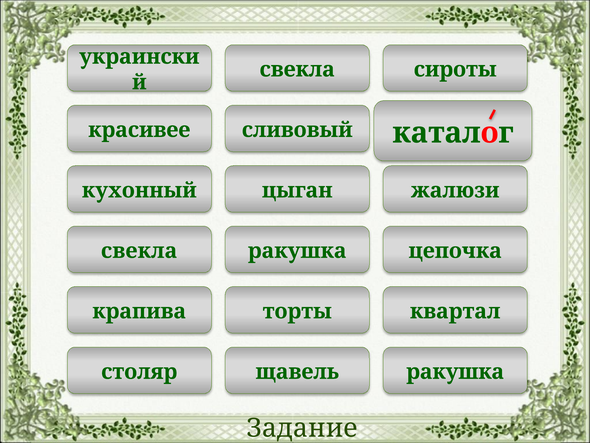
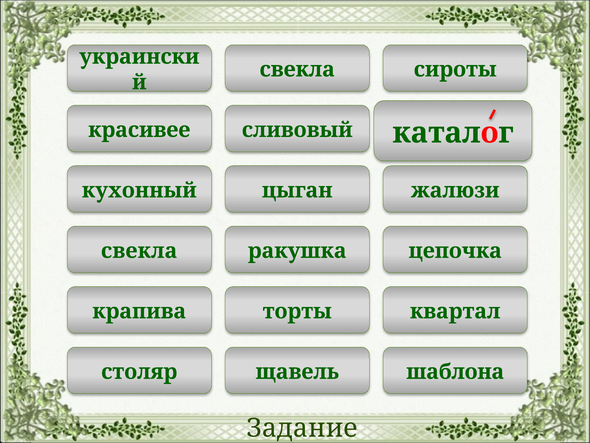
щавель ракушка: ракушка -> шаблона (455, 371)
